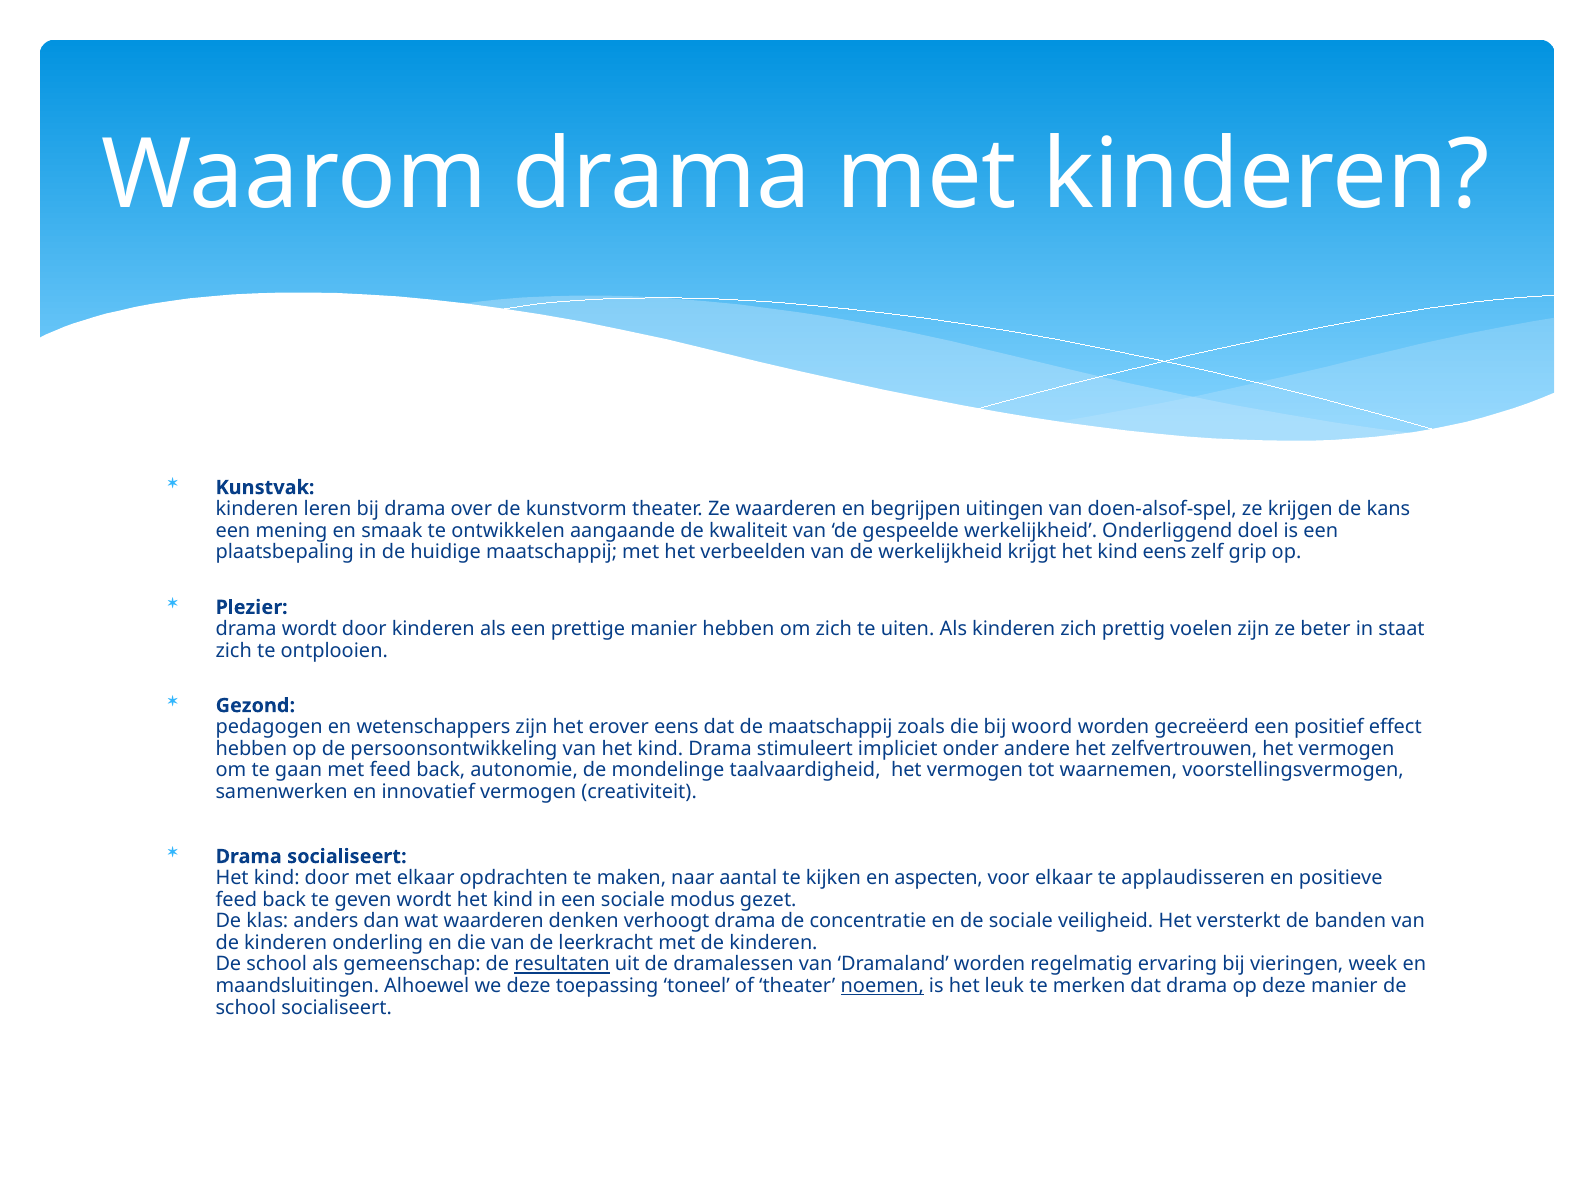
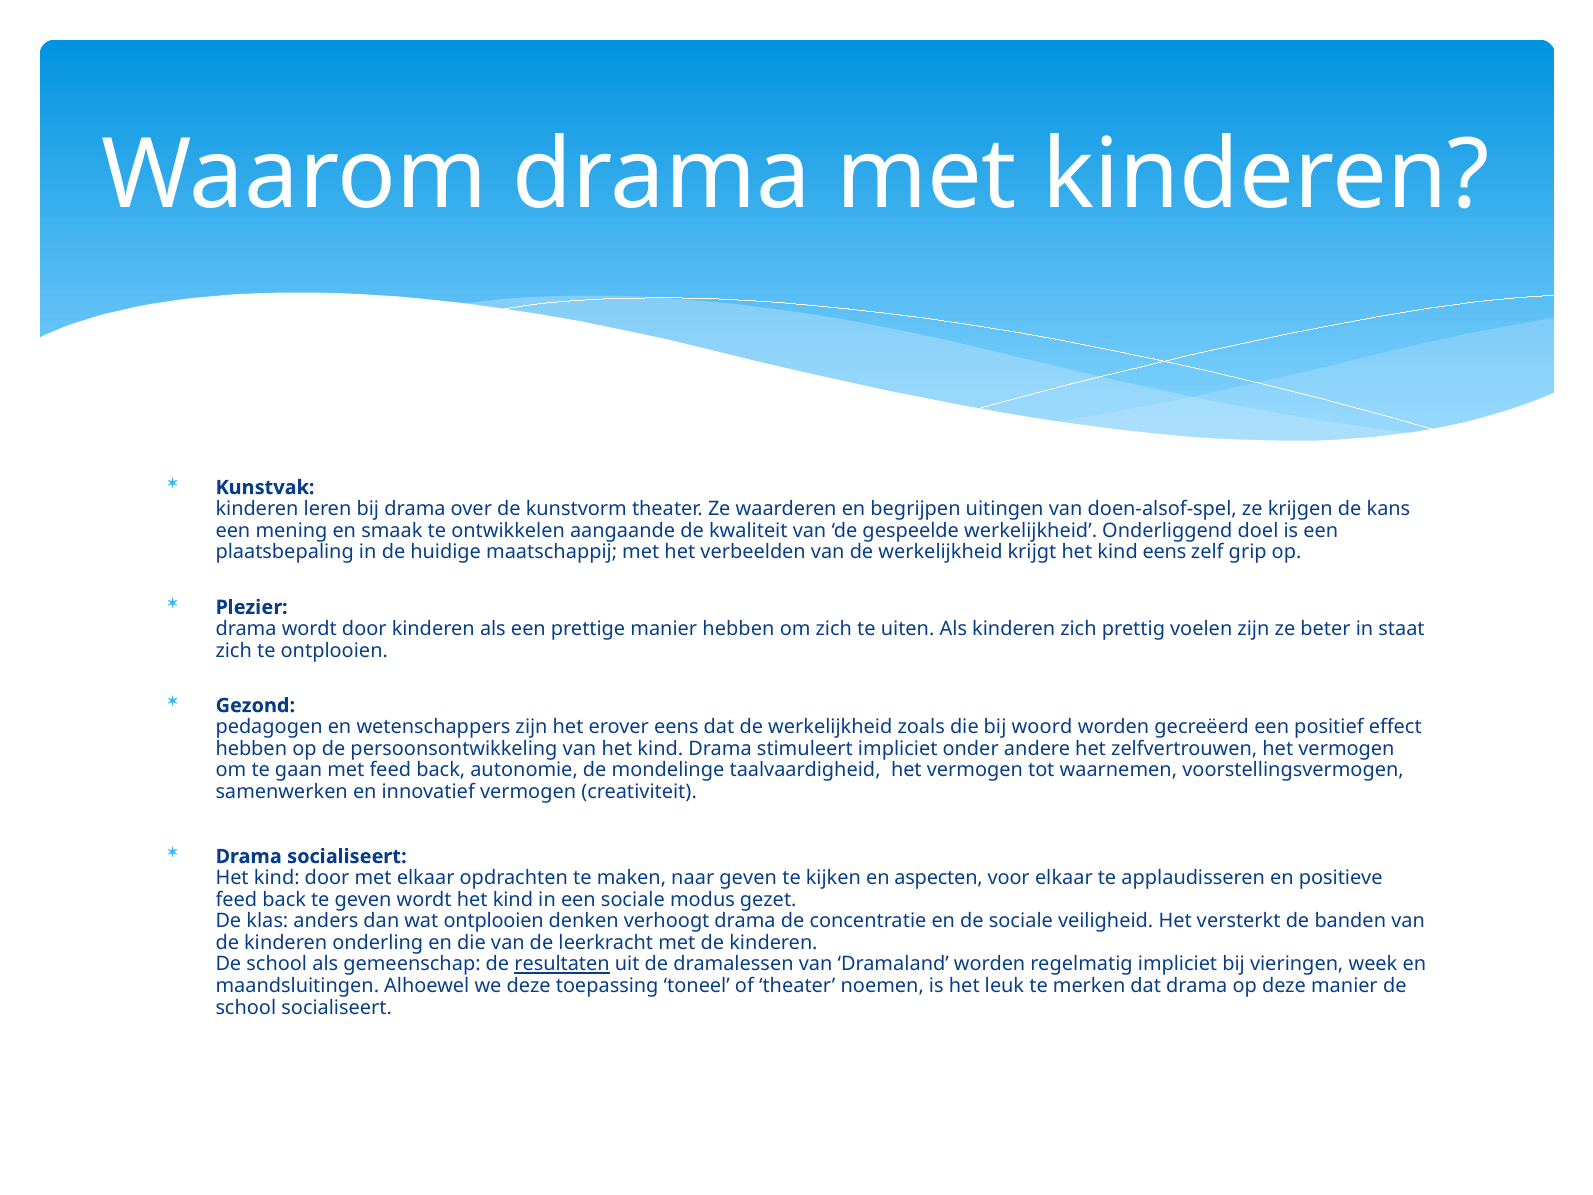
dat de maatschappij: maatschappij -> werkelijkheid (830, 727)
naar aantal: aantal -> geven (748, 878)
wat waarderen: waarderen -> ontplooien (494, 921)
regelmatig ervaring: ervaring -> impliciet (1178, 964)
noemen underline: present -> none (882, 986)
